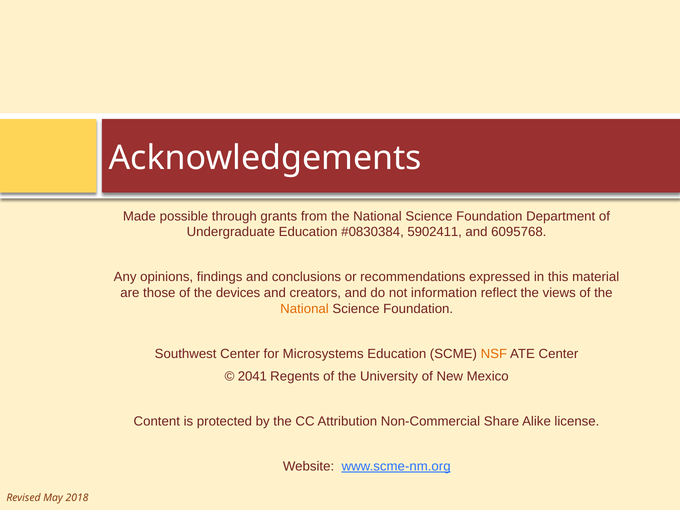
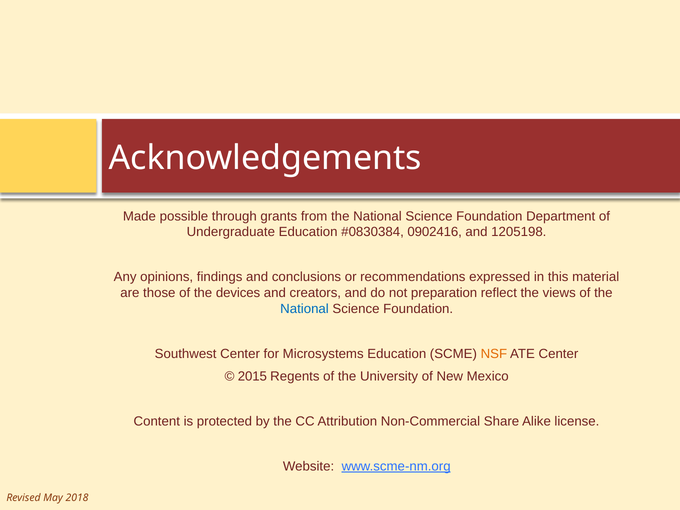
5902411: 5902411 -> 0902416 (435, 232)
6095768: 6095768 -> 1205198 (519, 232)
information: information -> preparation (444, 293)
National colour: orange -> blue (305, 309)
2041: 2041 -> 2015 (252, 376)
